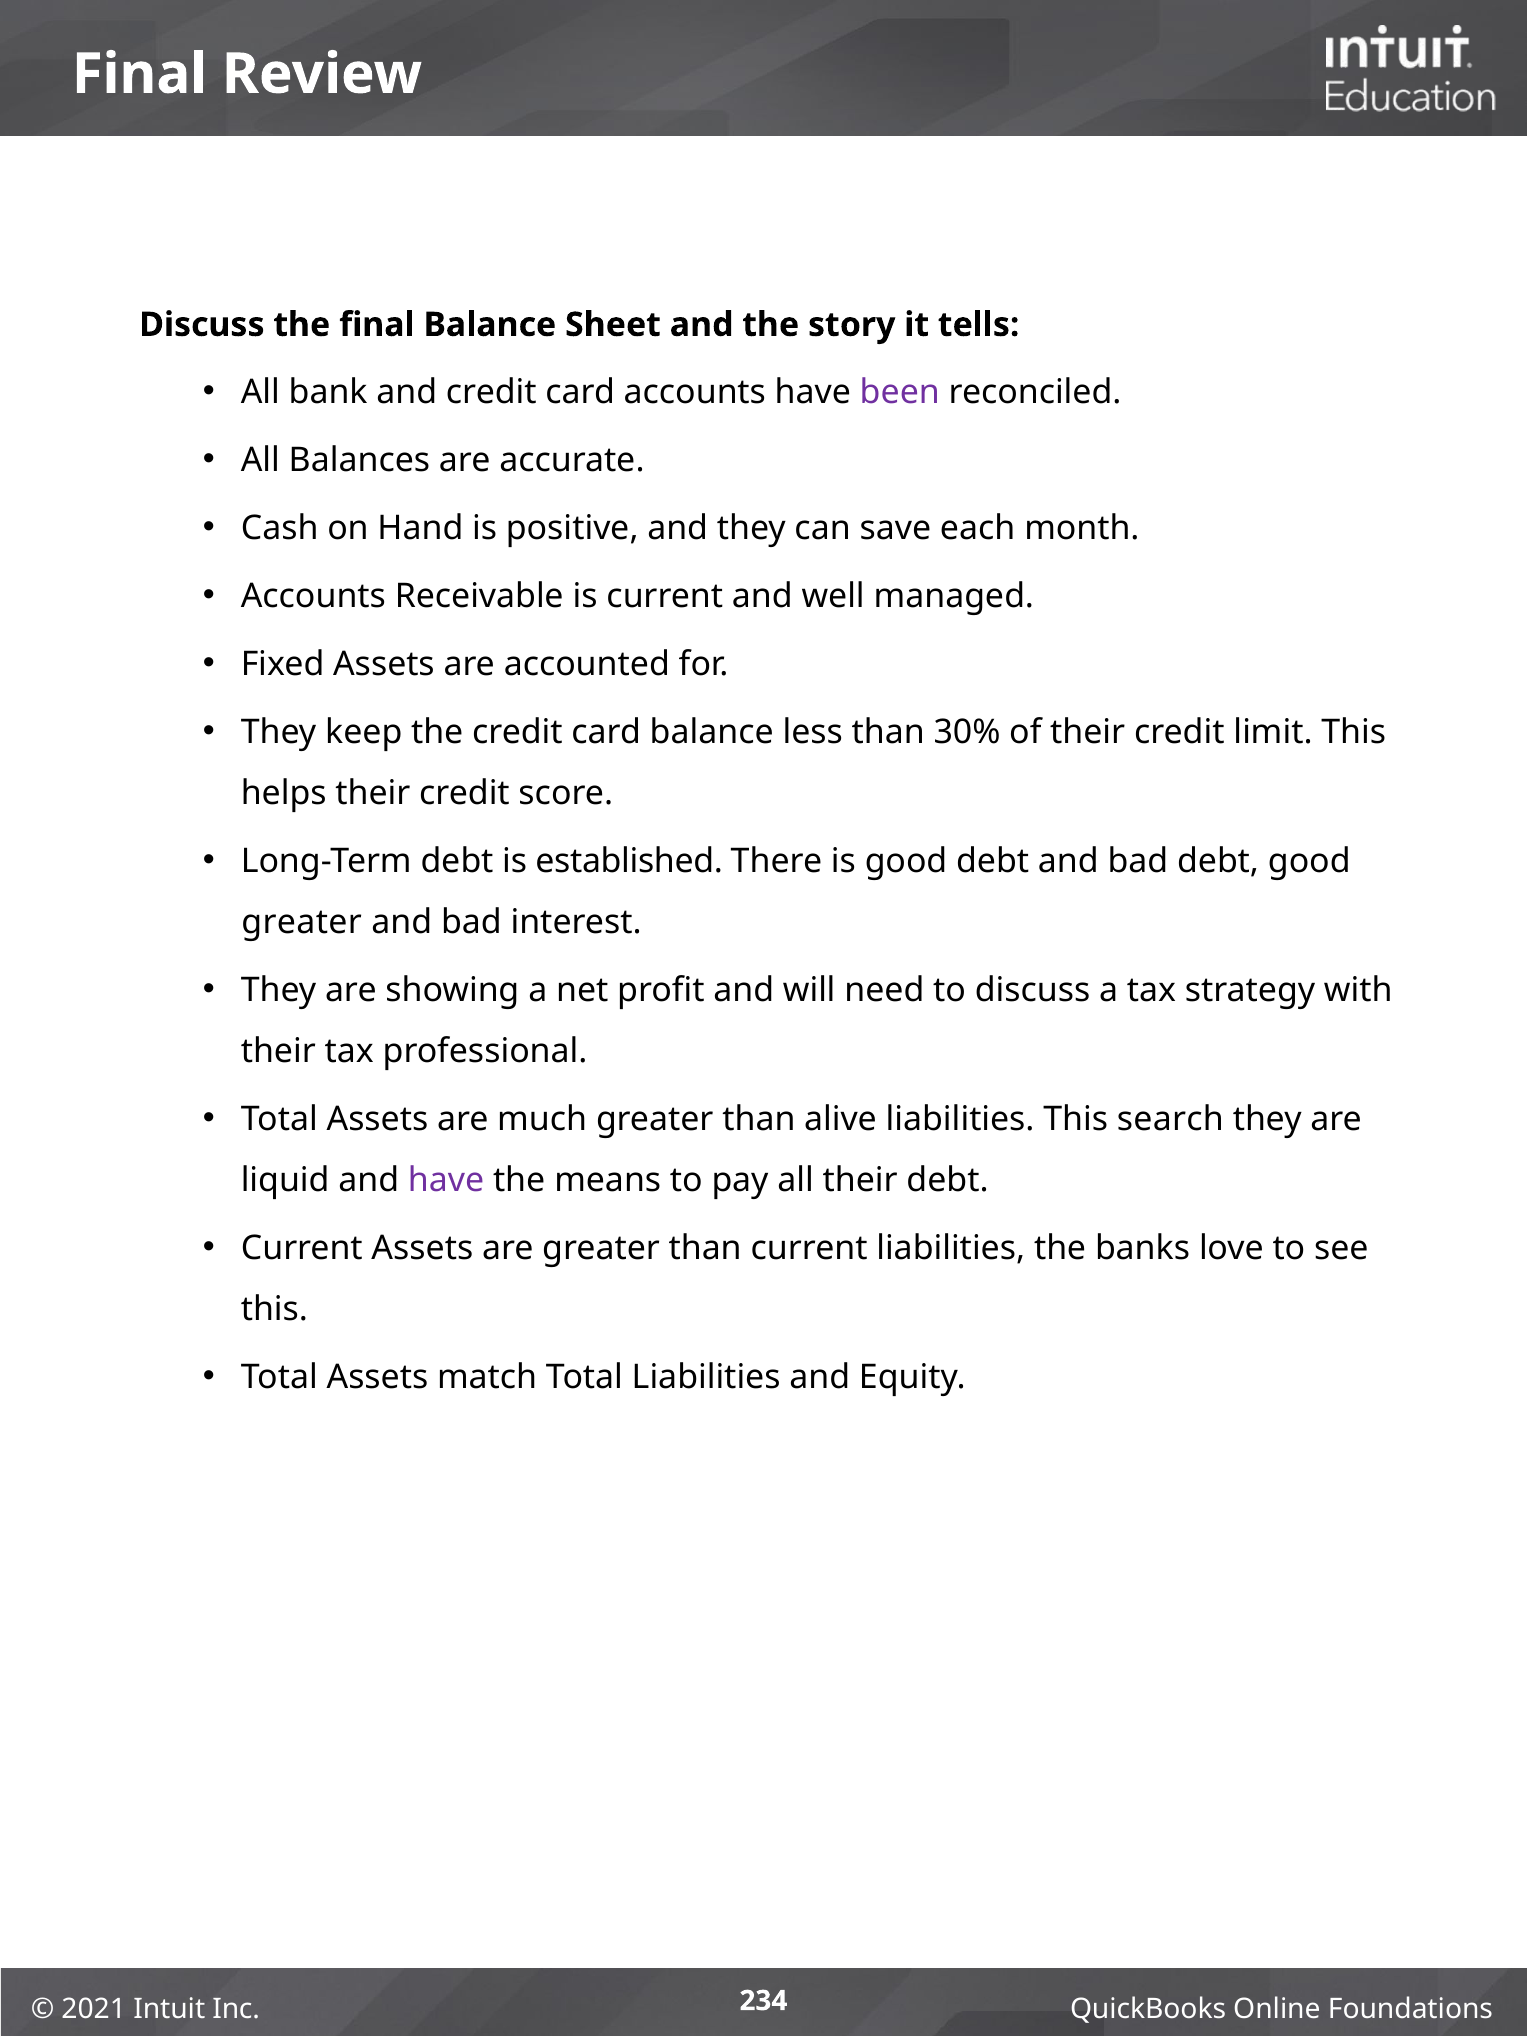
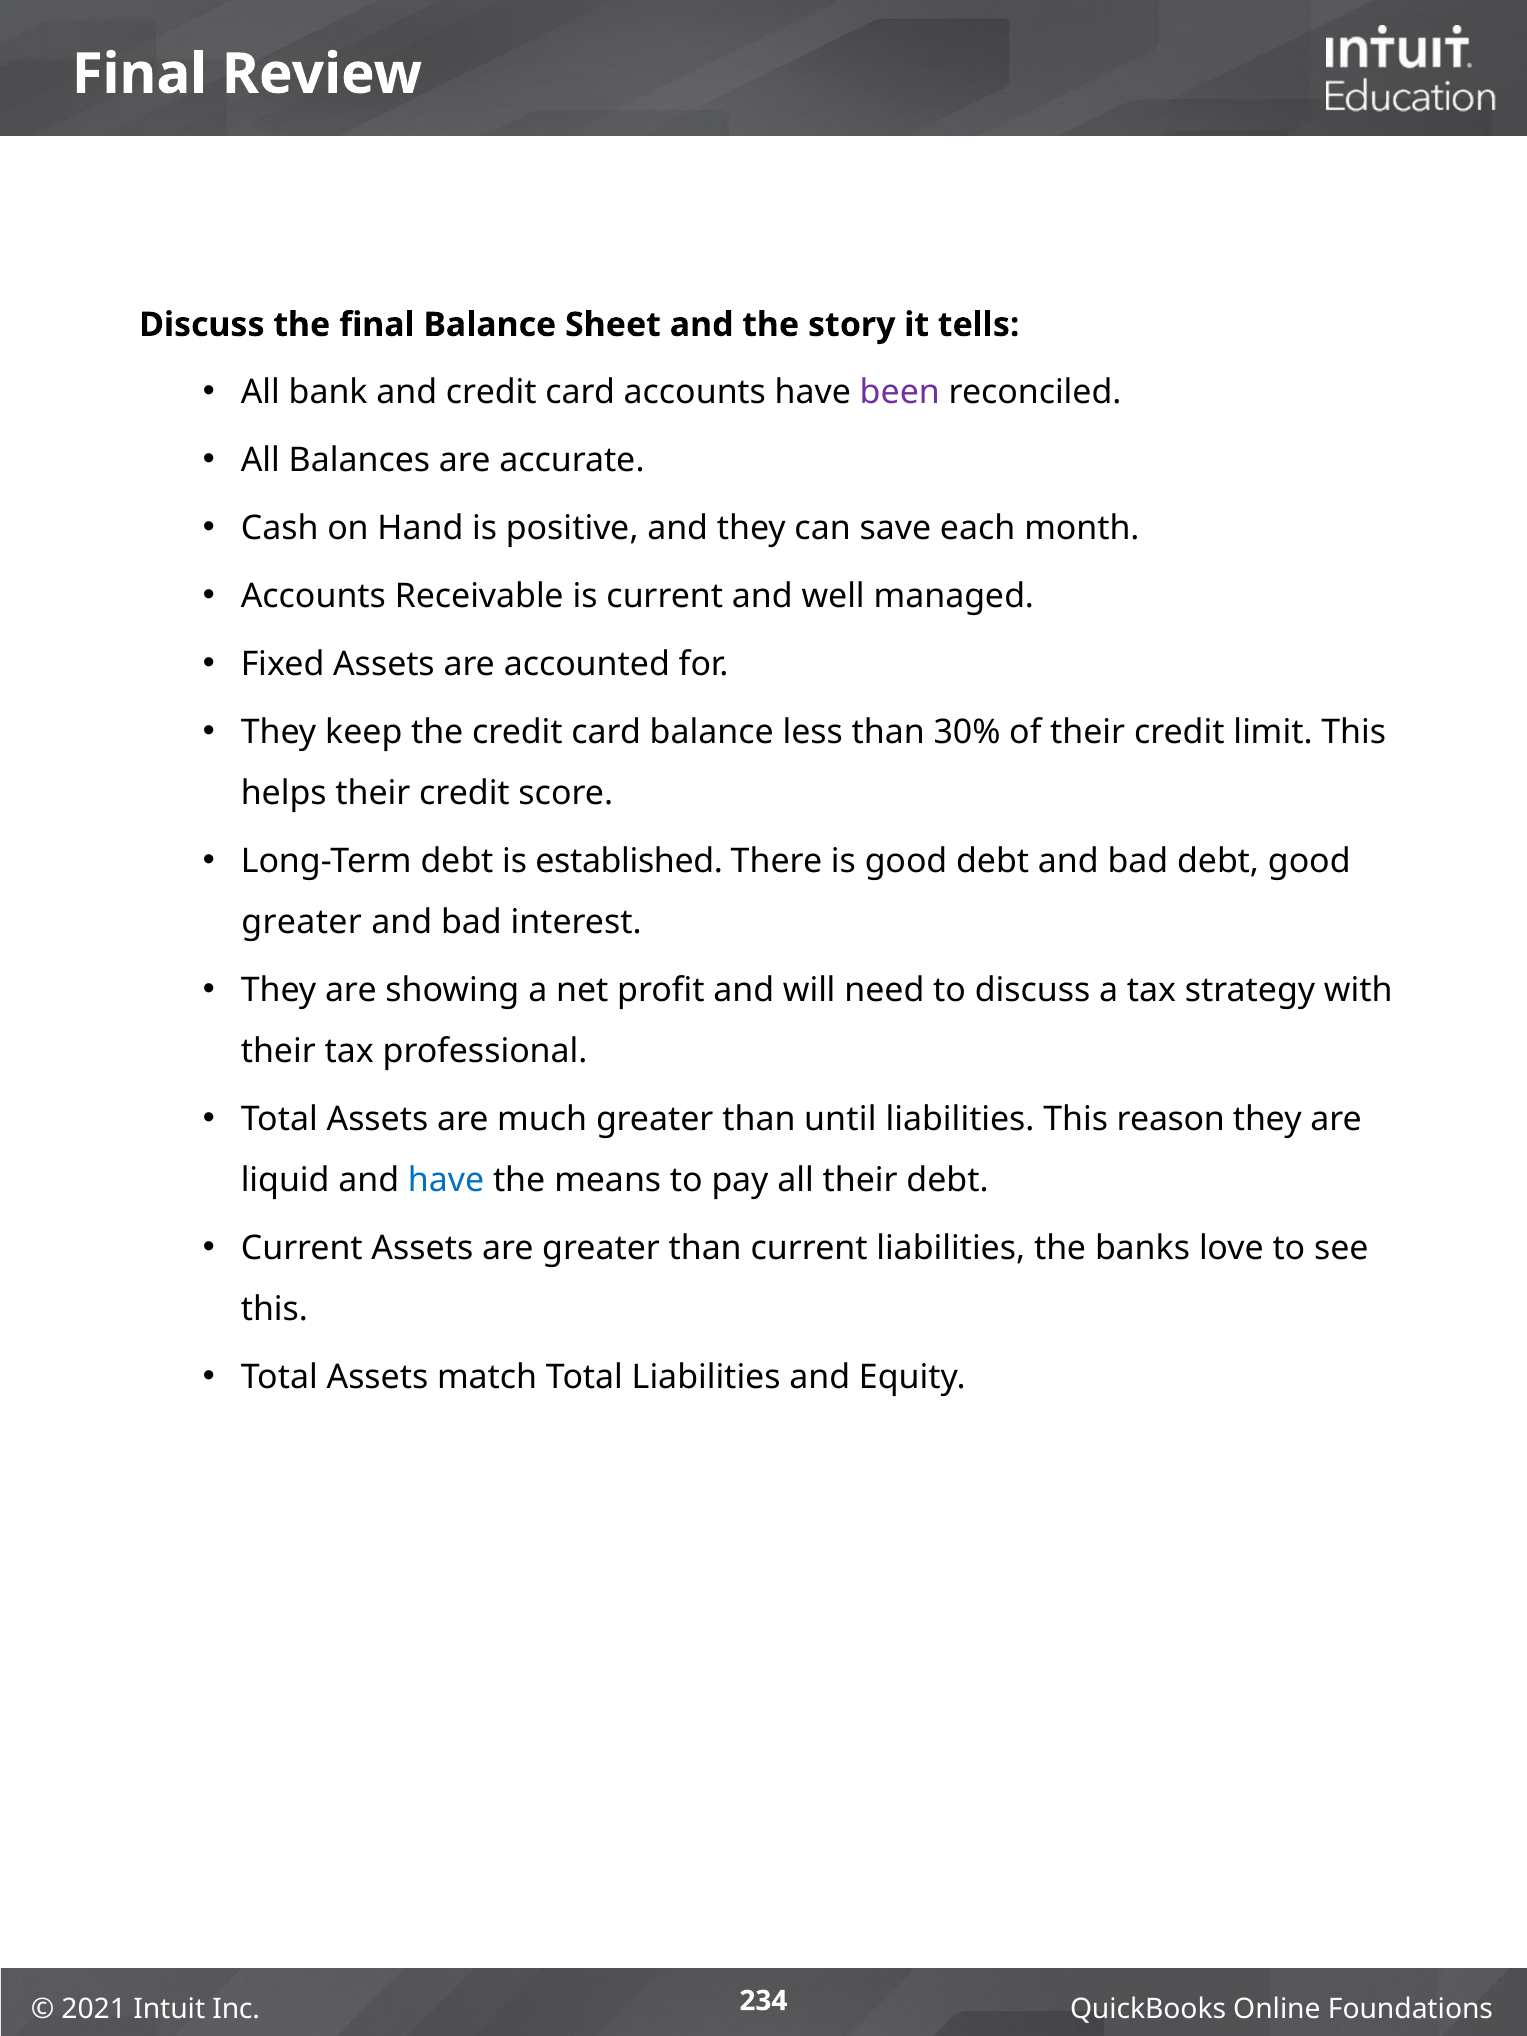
alive: alive -> until (840, 1119)
search: search -> reason (1171, 1119)
have colour: purple -> blue (446, 1180)
